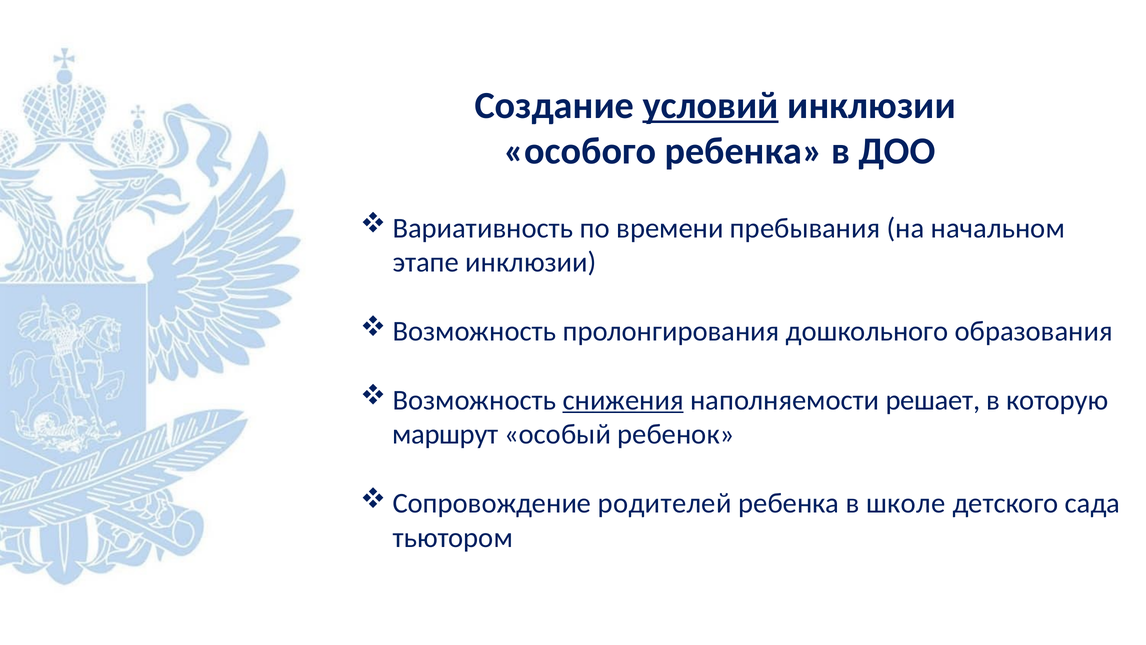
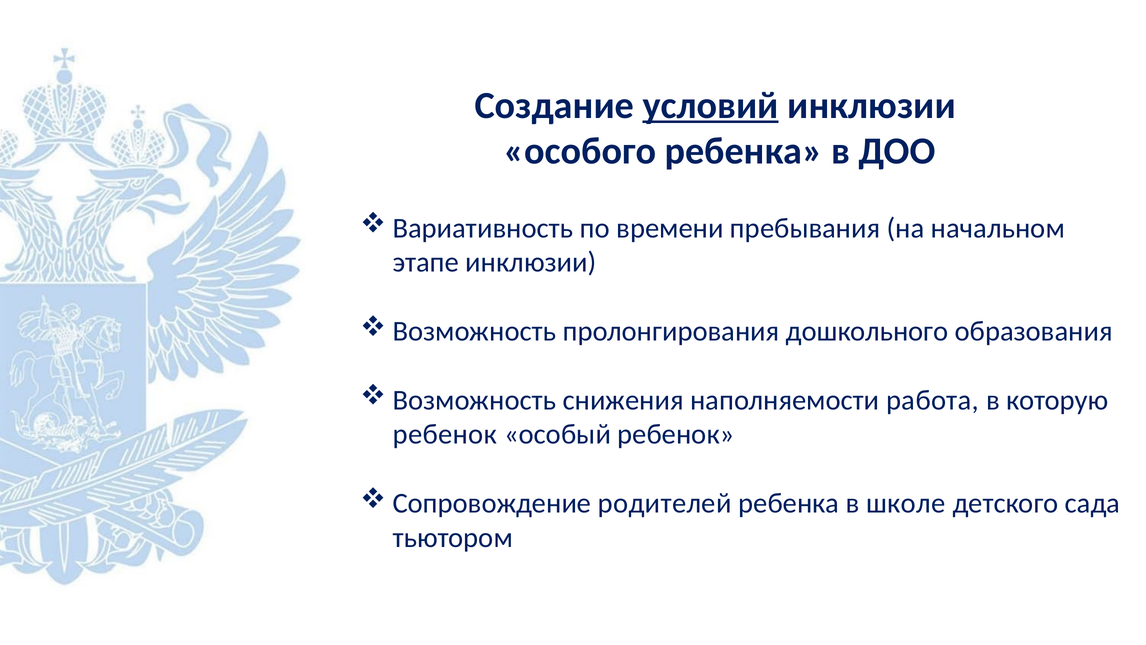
снижения underline: present -> none (623, 400)
решает: решает -> работа (933, 400)
маршрут: маршрут -> ребенок (445, 434)
